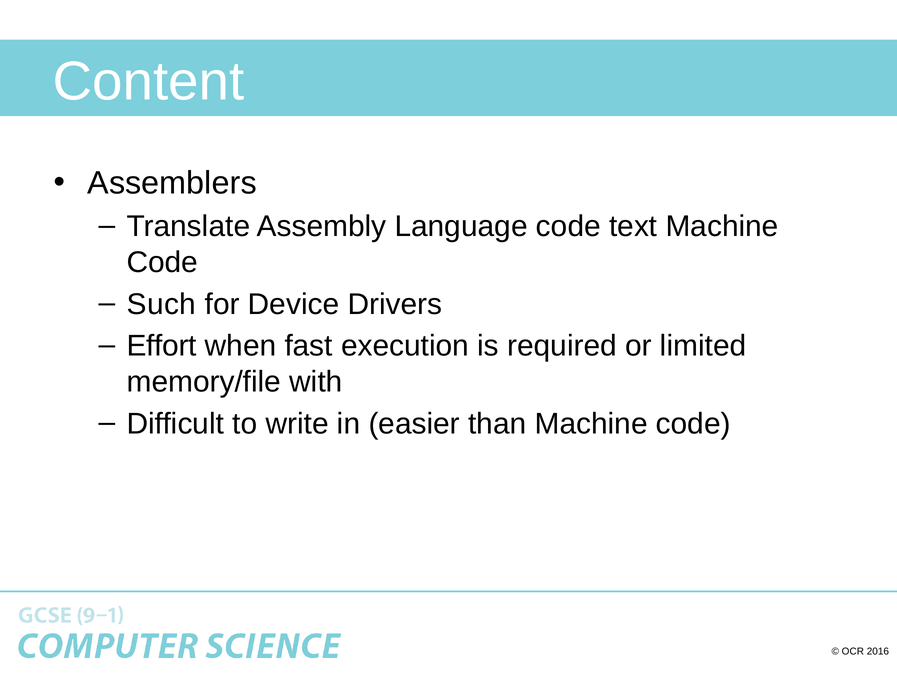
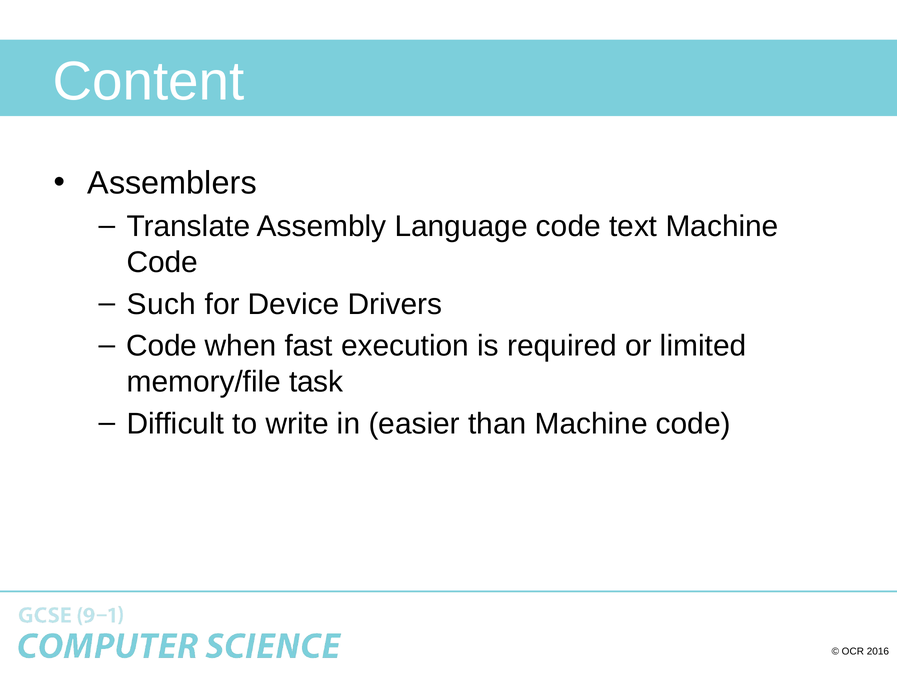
Effort: Effort -> Code (162, 346)
with: with -> task (316, 382)
